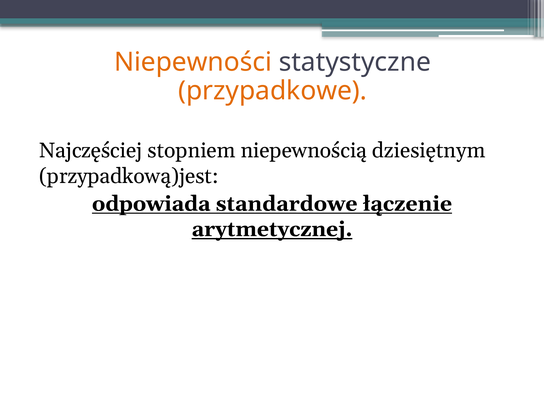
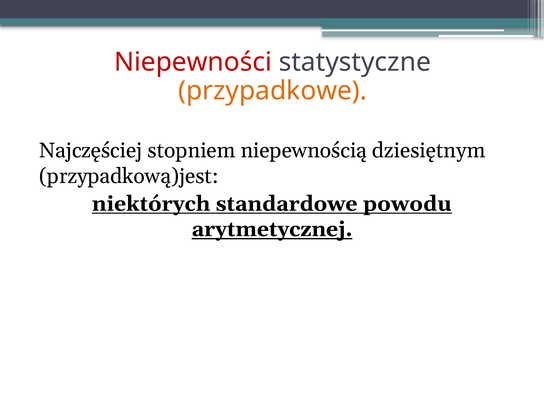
Niepewności colour: orange -> red (193, 62)
odpowiada: odpowiada -> niektórych (151, 204)
łączenie: łączenie -> powodu (407, 204)
